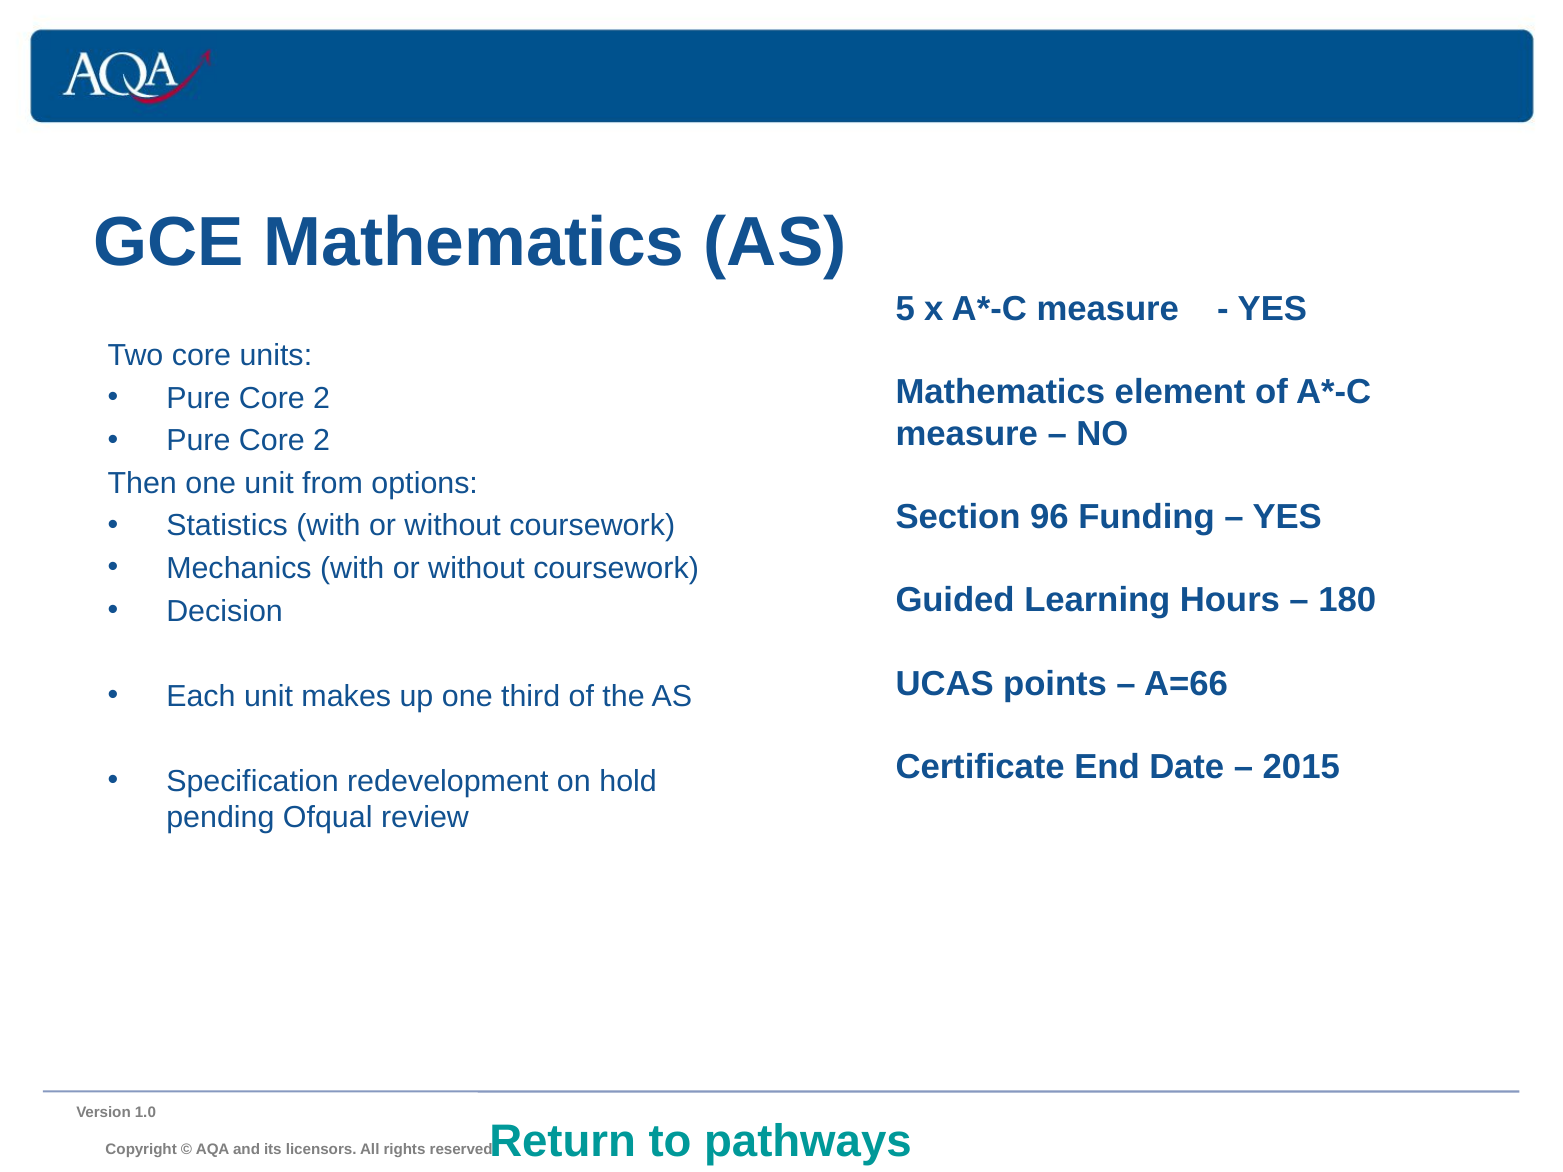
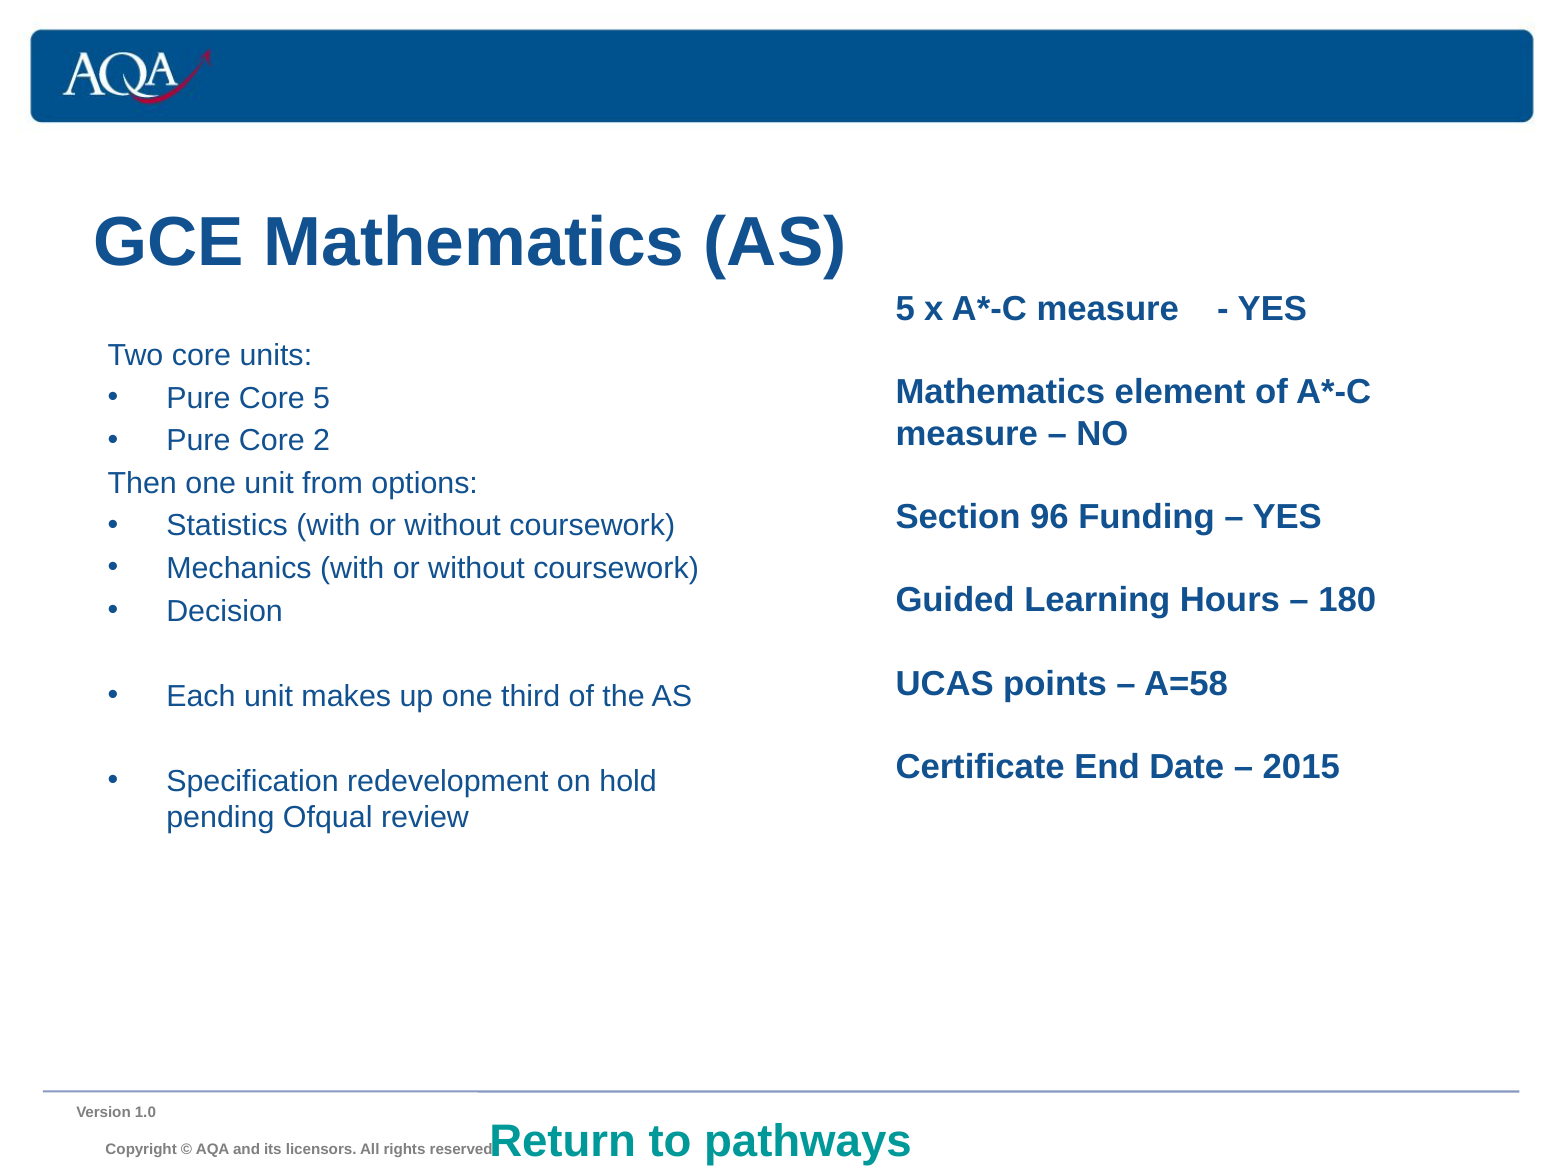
2: 2 -> 5 (322, 398)
A=66: A=66 -> A=58 (1186, 684)
